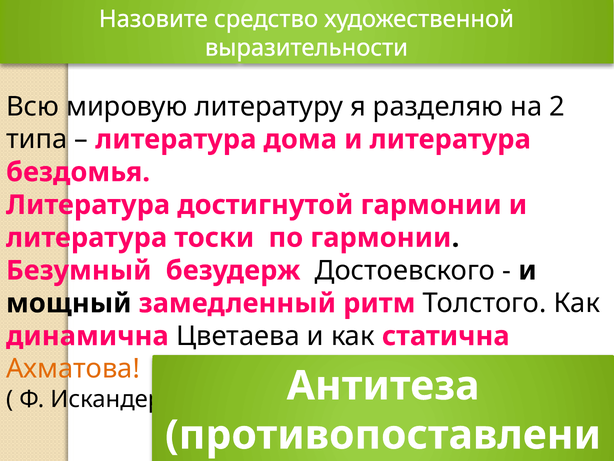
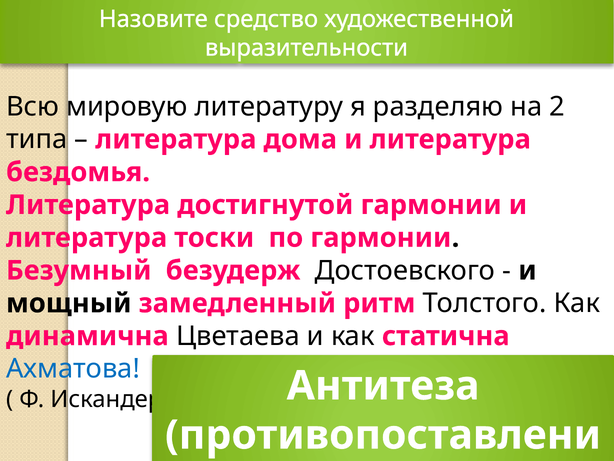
Ахматова colour: orange -> blue (73, 369)
